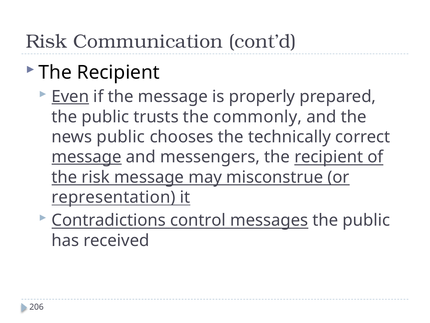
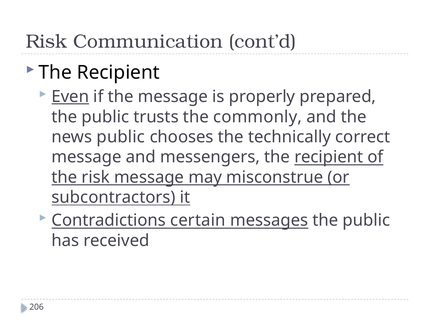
message underline: present -> none (87, 157)
representation: representation -> subcontractors (114, 197)
control: control -> certain (198, 220)
